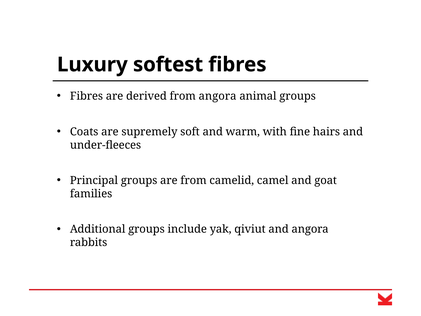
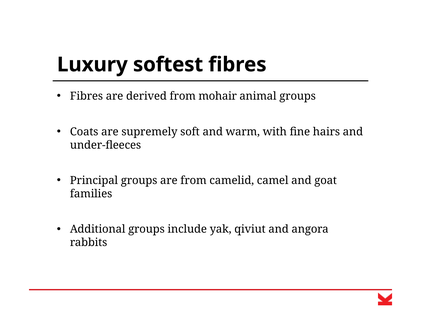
from angora: angora -> mohair (218, 96)
